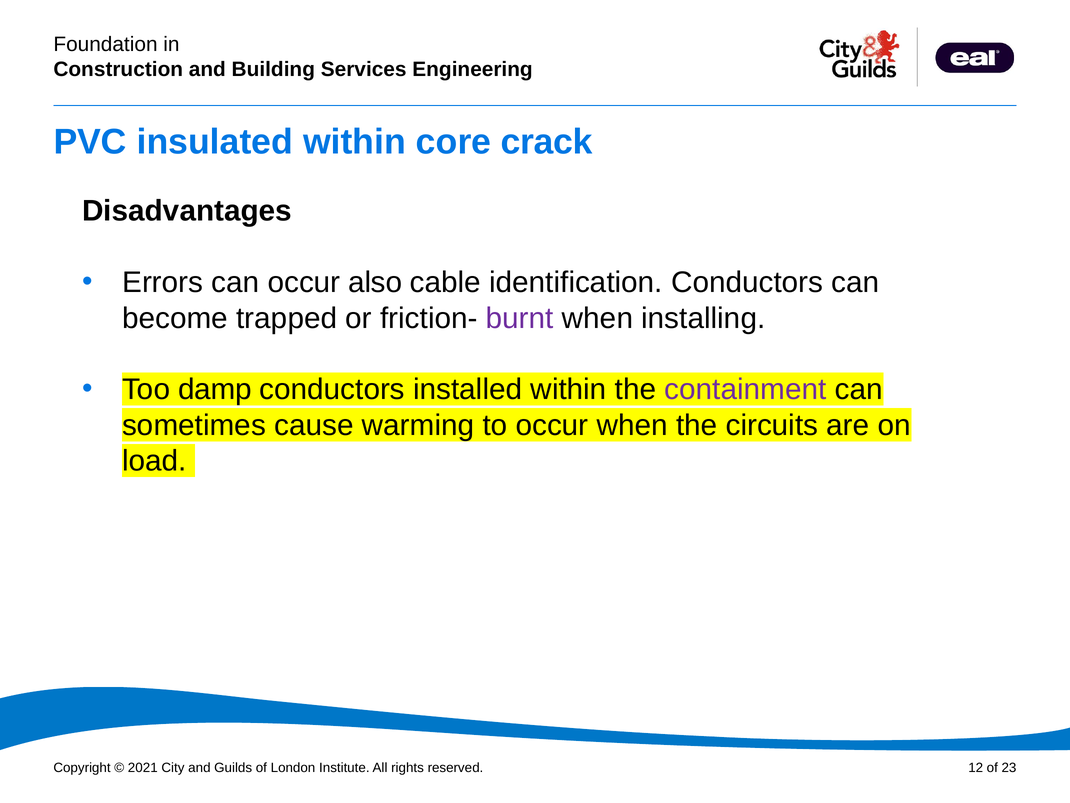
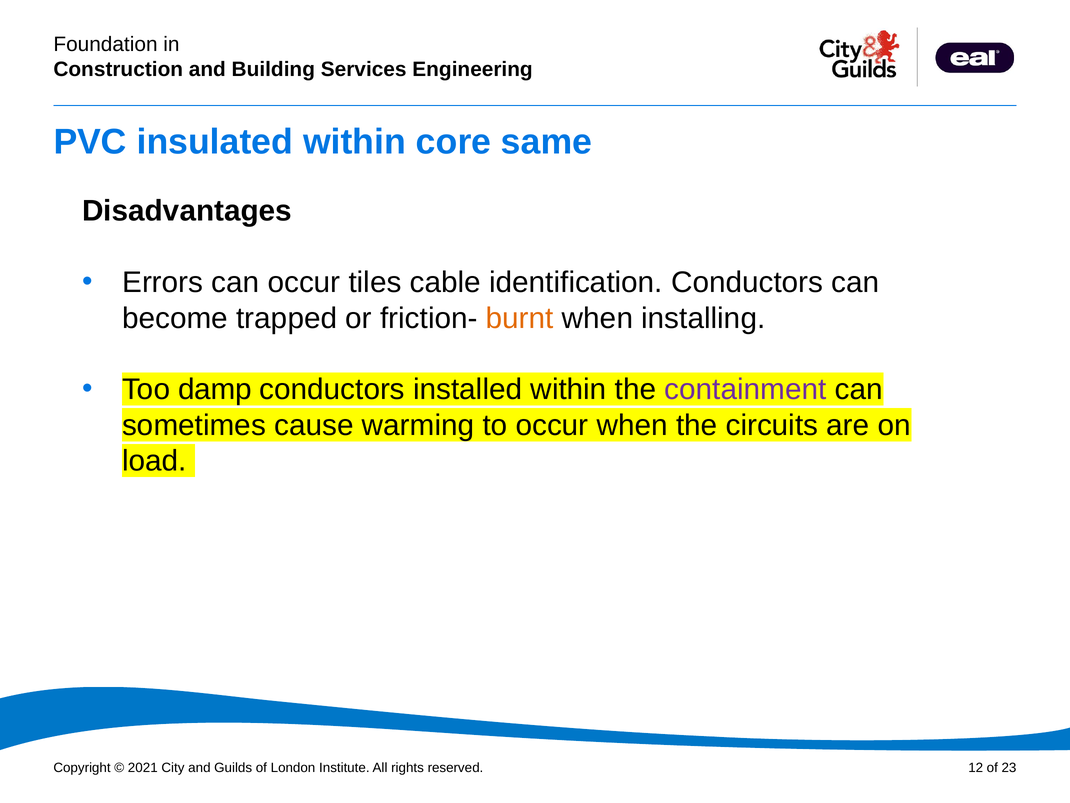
crack: crack -> same (547, 142)
also: also -> tiles (375, 282)
burnt colour: purple -> orange (520, 318)
